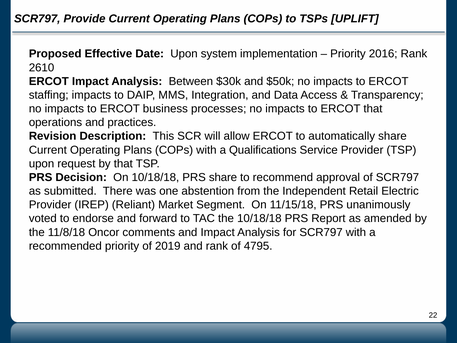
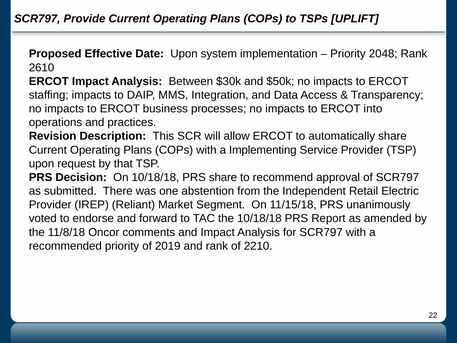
2016: 2016 -> 2048 (383, 54)
ERCOT that: that -> into (373, 109)
Qualifications: Qualifications -> Implementing (263, 150)
4795: 4795 -> 2210 (258, 246)
